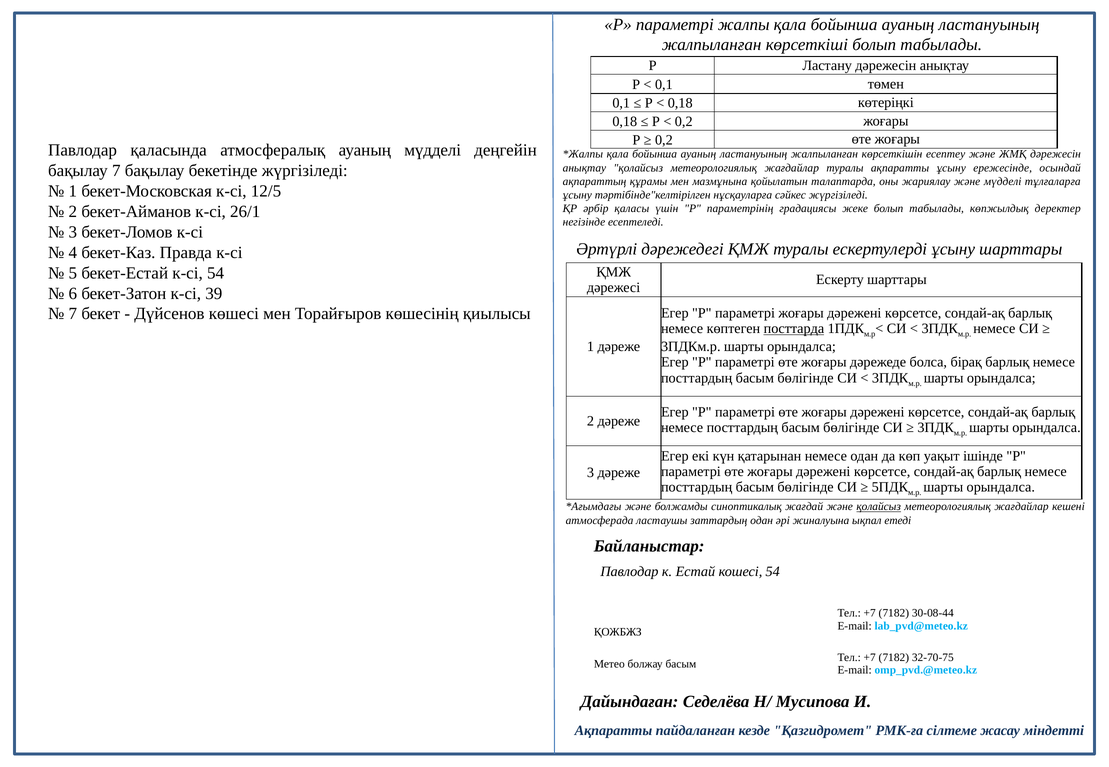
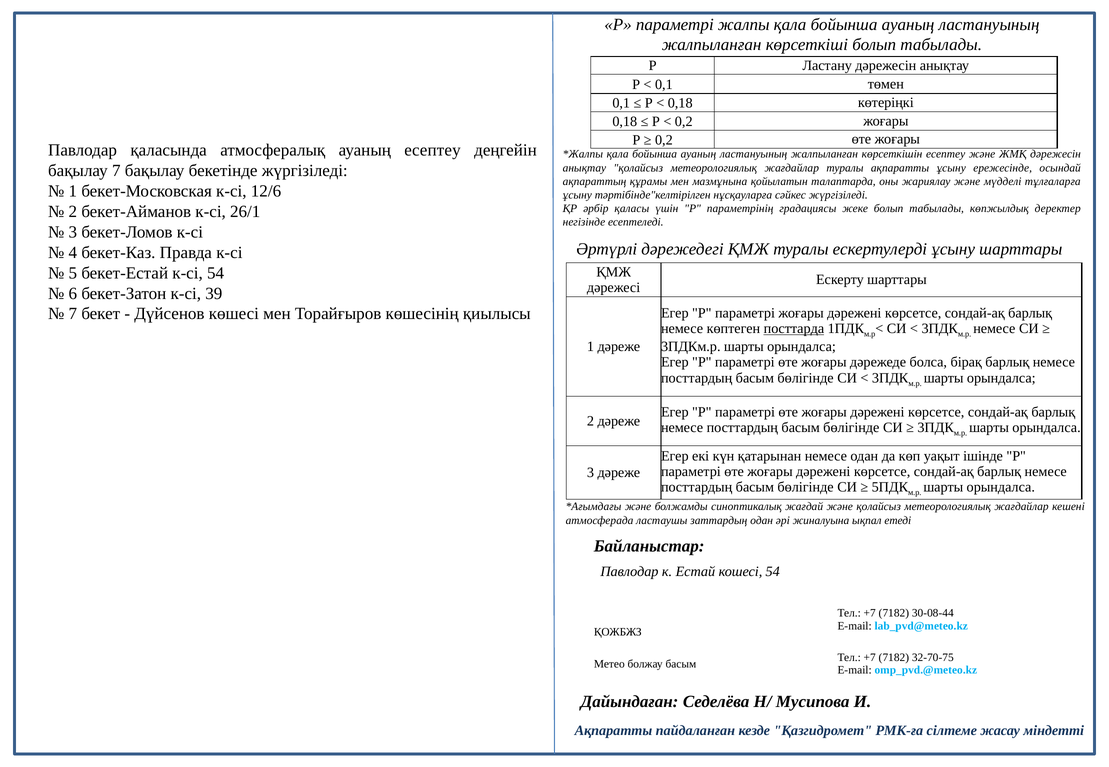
ауаның мүдделі: мүдделі -> есептеу (432, 150)
12/5: 12/5 -> 12/6 (266, 191)
қолайсыз underline: present -> none (879, 507)
